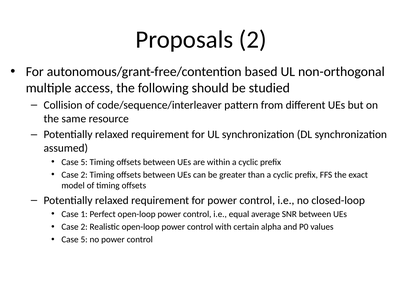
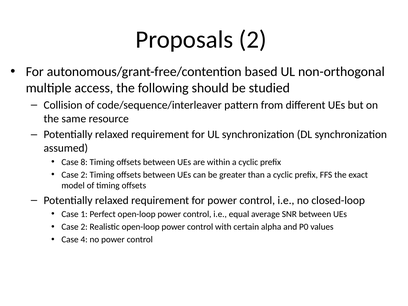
5: 5 -> 8 (84, 162)
5: 5 -> 4 (84, 240)
